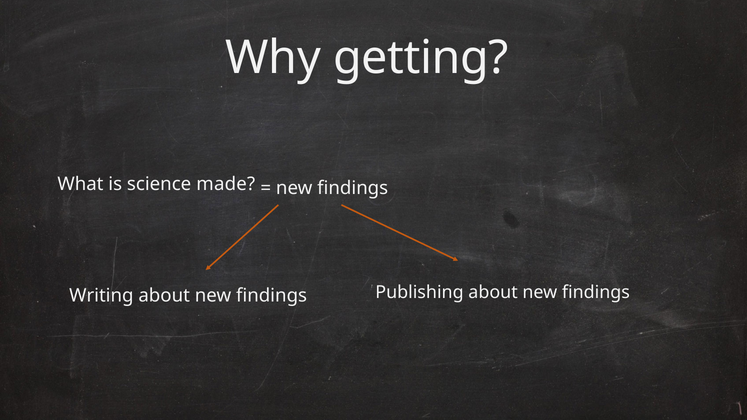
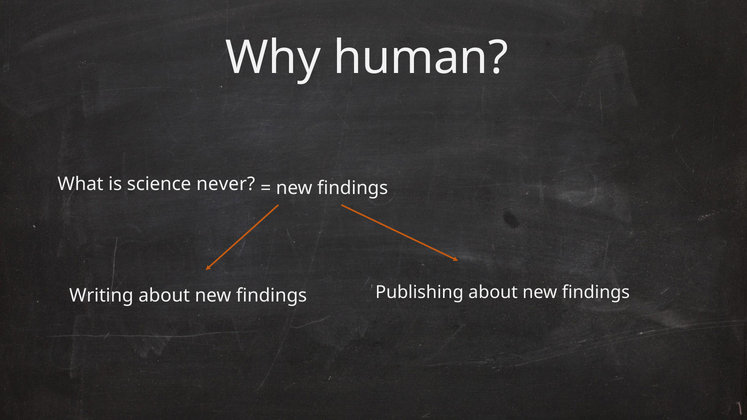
getting: getting -> human (421, 58)
made: made -> never (226, 184)
